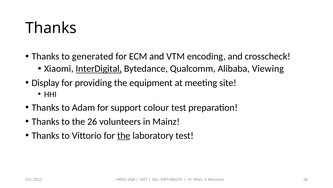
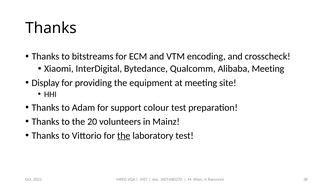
generated: generated -> bitstreams (93, 56)
InterDigital underline: present -> none (99, 69)
Alibaba Viewing: Viewing -> Meeting (268, 69)
26: 26 -> 20 (92, 121)
